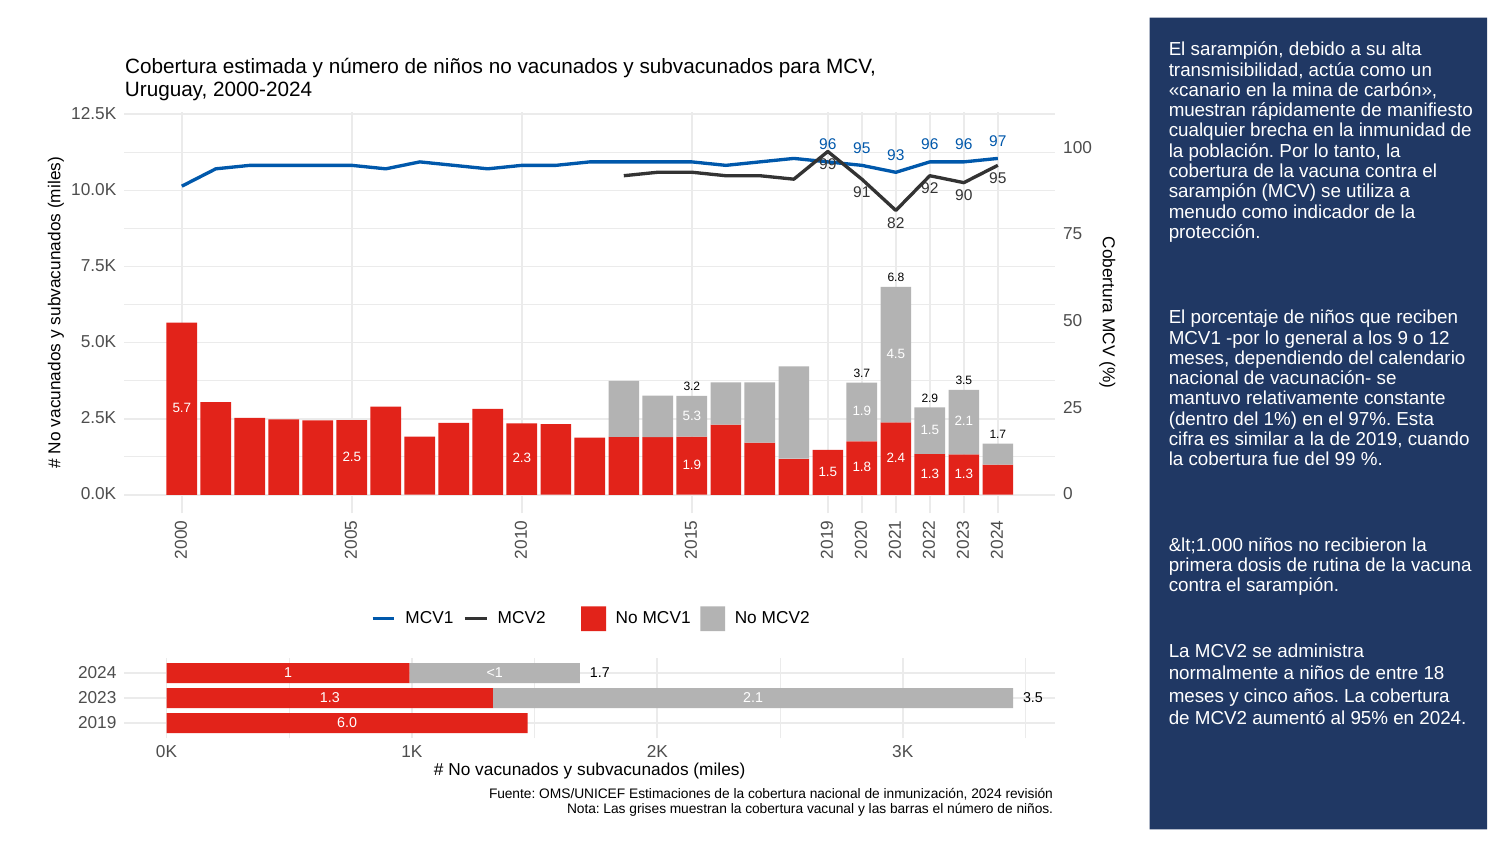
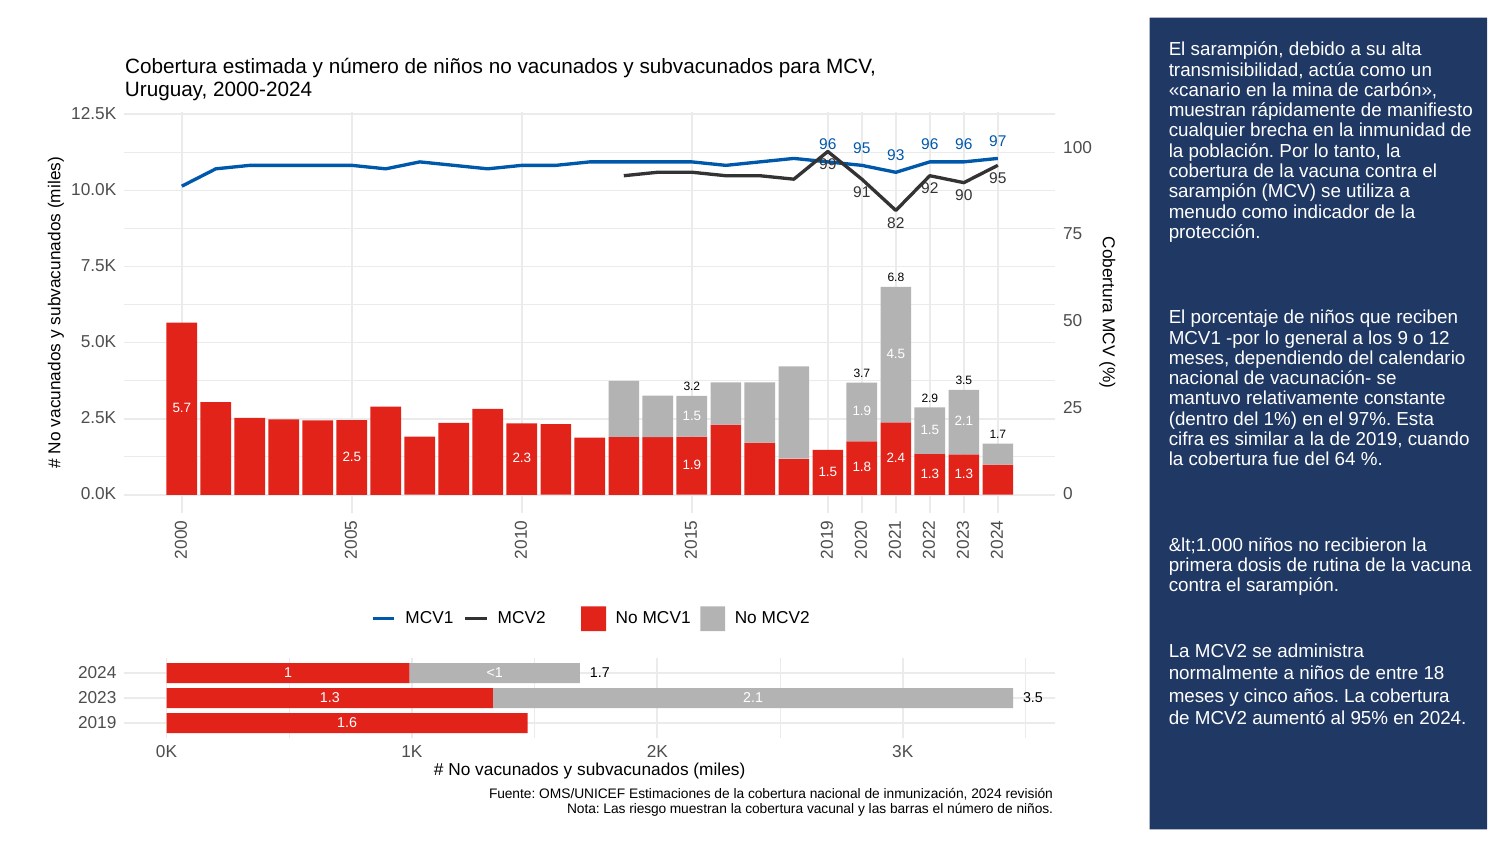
5.3: 5.3 -> 1.5 (692, 416)
del 99: 99 -> 64 (1345, 460)
6.0: 6.0 -> 1.6 (347, 723)
grises: grises -> riesgo (648, 809)
